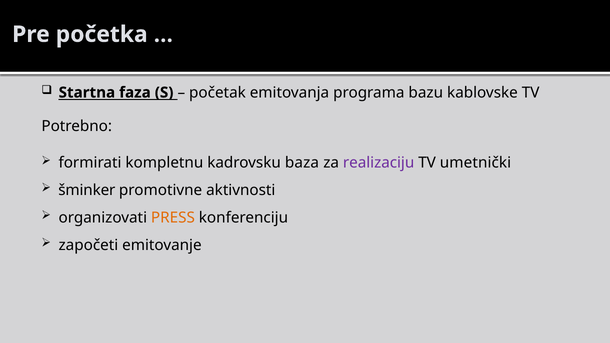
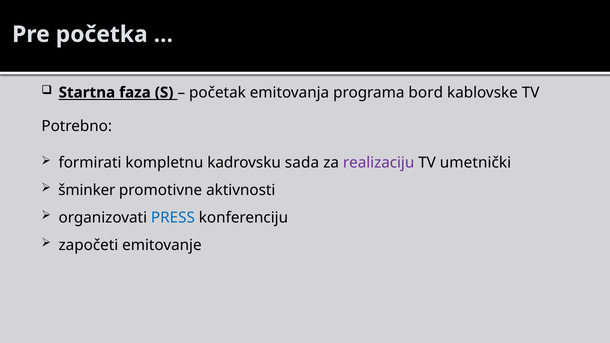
bazu: bazu -> bord (426, 93)
baza: baza -> sada (302, 163)
PRESS colour: orange -> blue (173, 218)
